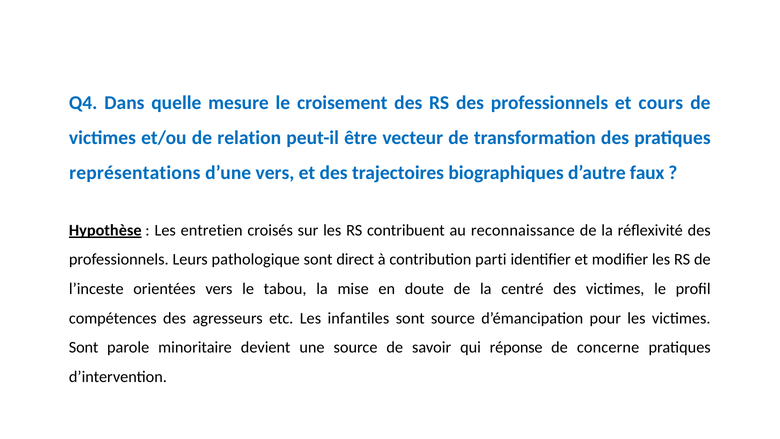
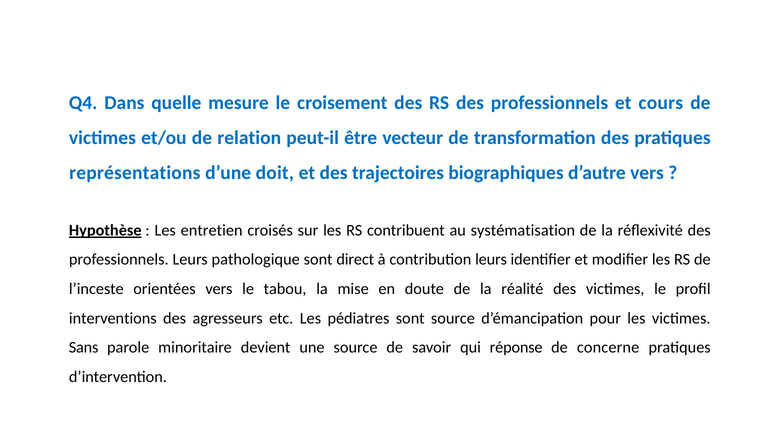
d’une vers: vers -> doit (275, 173)
d’autre faux: faux -> vers (647, 173)
reconnaissance: reconnaissance -> systématisation (523, 230)
contribution parti: parti -> leurs (491, 259)
centré: centré -> réalité (522, 289)
compétences: compétences -> interventions (113, 318)
infantiles: infantiles -> pédiatres (358, 318)
Sont: Sont -> Sans (84, 347)
